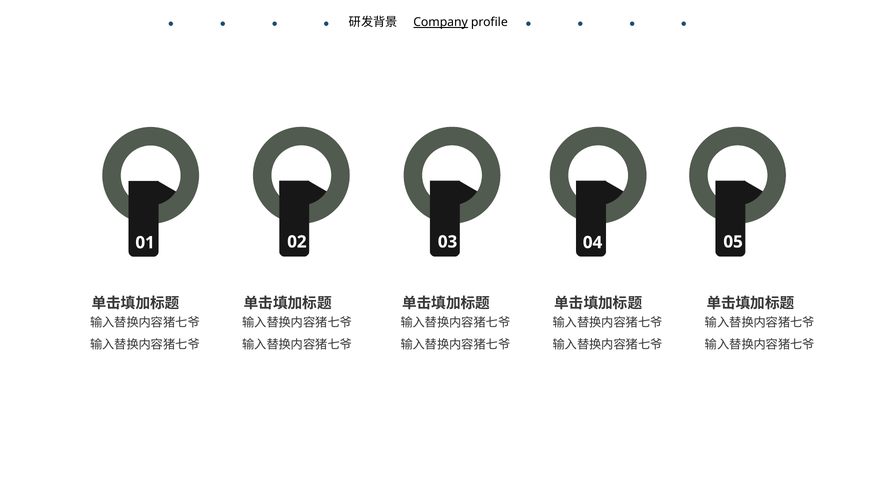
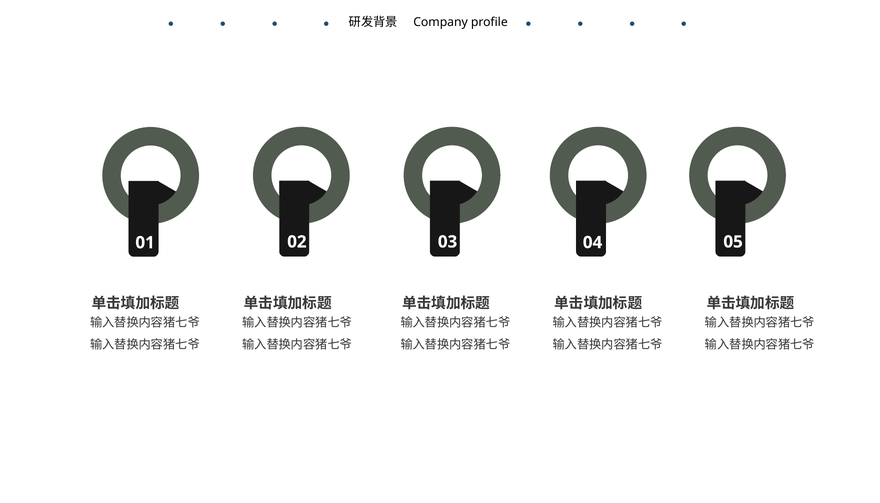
Company underline: present -> none (441, 22)
